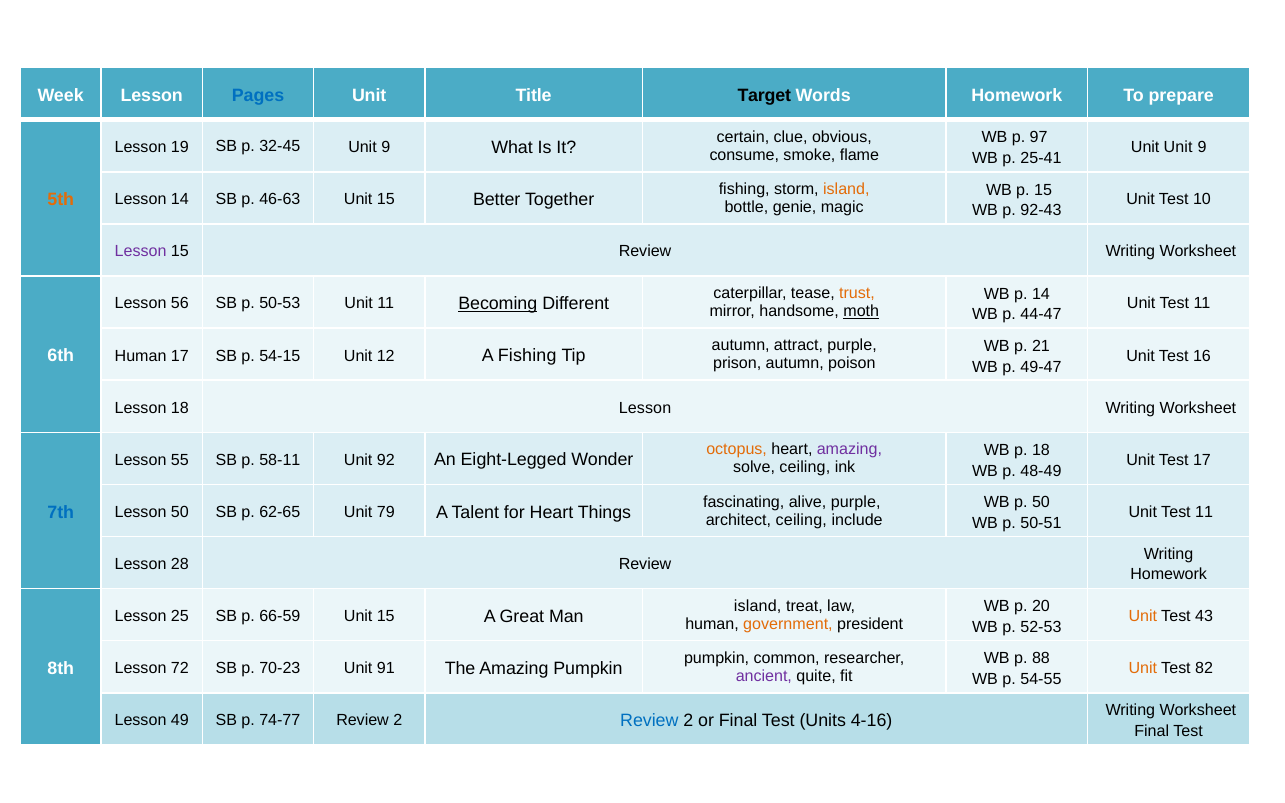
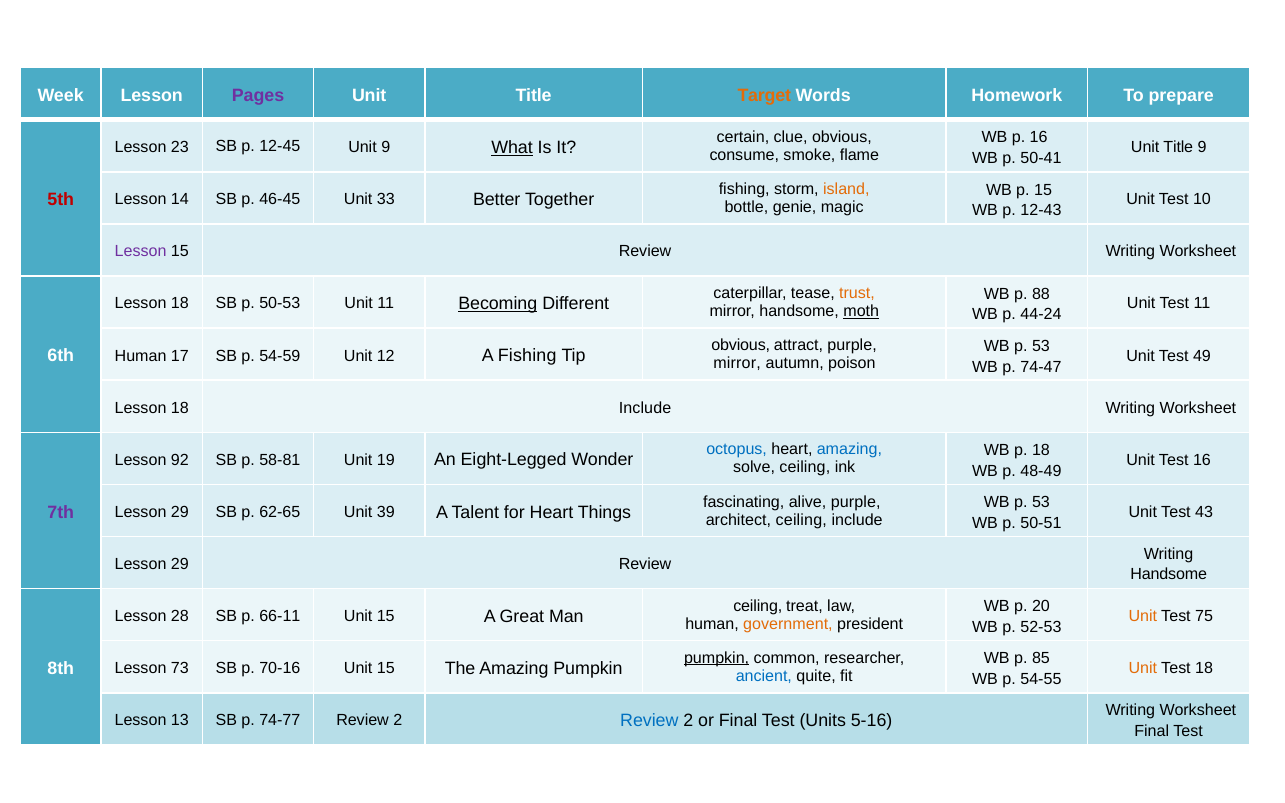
Pages colour: blue -> purple (258, 95)
Target colour: black -> orange (764, 95)
p 97: 97 -> 16 (1039, 138)
19: 19 -> 23 (180, 147)
32-45: 32-45 -> 12-45 (280, 146)
What underline: none -> present (512, 147)
Unit: Unit -> Title (1178, 147)
25-41: 25-41 -> 50-41 (1041, 158)
5th colour: orange -> red (61, 200)
46-63: 46-63 -> 46-45 (280, 199)
15: 15 -> 33 (386, 199)
92-43: 92-43 -> 12-43 (1041, 211)
p 14: 14 -> 88 (1041, 294)
56: 56 -> 18 (180, 304)
44-47: 44-47 -> 44-24 (1041, 315)
autumn: autumn -> obvious (741, 345)
21: 21 -> 53 (1041, 346)
54-15: 54-15 -> 54-59 (280, 356)
16: 16 -> 49 (1202, 356)
prison: prison -> mirror (737, 363)
49-47: 49-47 -> 74-47 (1041, 367)
18 Lesson: Lesson -> Include (645, 408)
octopus colour: orange -> blue (737, 450)
amazing colour: purple -> blue (849, 450)
55: 55 -> 92 (180, 460)
58-11: 58-11 -> 58-81 (280, 460)
92: 92 -> 19 (386, 460)
Test 17: 17 -> 16 (1202, 460)
50: 50 -> 53 (1041, 502)
7th colour: blue -> purple (61, 512)
50: 50 -> 29 (180, 512)
79: 79 -> 39 (386, 512)
11: 11 -> 43 (1204, 512)
28: 28 -> 29 (180, 564)
Homework: Homework -> Handsome (1169, 575)
island: island -> ceiling (758, 606)
25: 25 -> 28 (180, 616)
66-59: 66-59 -> 66-11 (280, 616)
43: 43 -> 75 (1204, 616)
pumpkin underline: none -> present (717, 658)
88: 88 -> 85 (1041, 659)
72: 72 -> 73 (180, 668)
70-23: 70-23 -> 70-16 (280, 668)
91: 91 -> 15 (386, 668)
Test 82: 82 -> 18 (1204, 668)
ancient colour: purple -> blue (764, 676)
49: 49 -> 13 (180, 721)
4-16: 4-16 -> 5-16 (872, 721)
